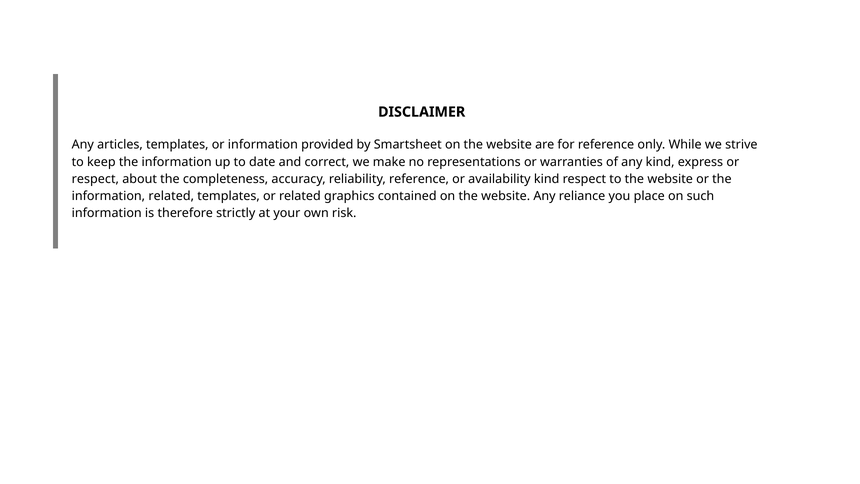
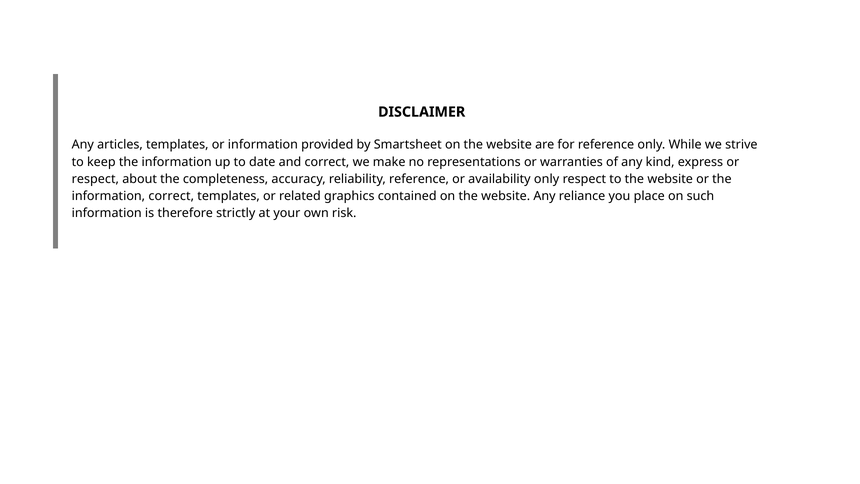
availability kind: kind -> only (547, 179)
information related: related -> correct (171, 196)
